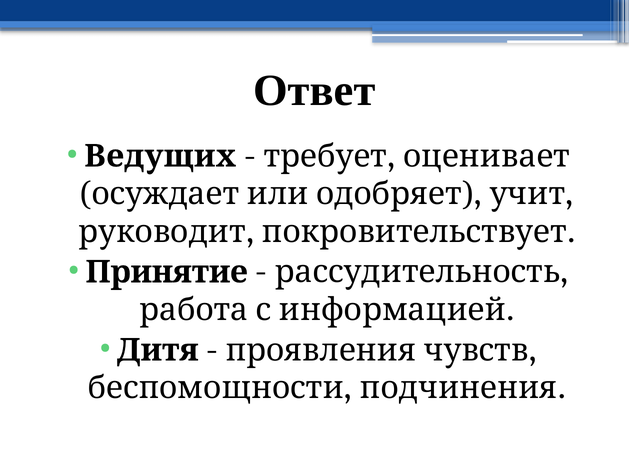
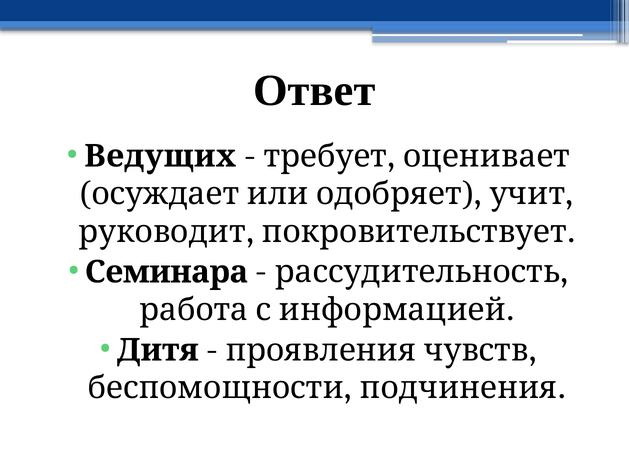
Принятие: Принятие -> Семинара (167, 272)
